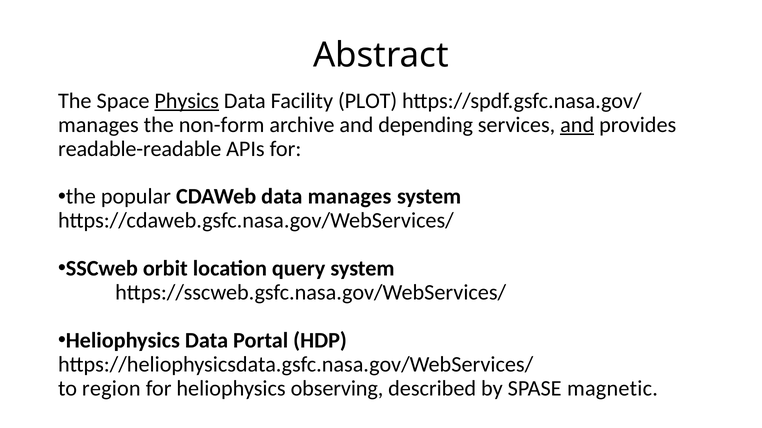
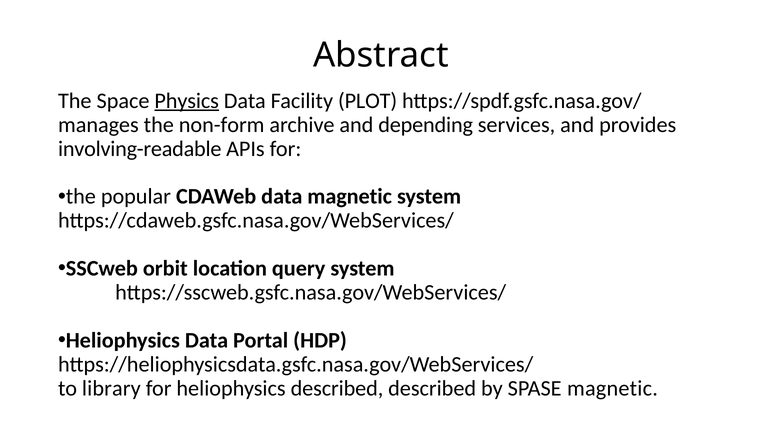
and underline: present -> none (577, 125)
readable-readable: readable-readable -> involving-readable (140, 149)
data manages: manages -> magnetic (350, 197)
region: region -> library (111, 389)
heliophysics observing: observing -> described (337, 389)
